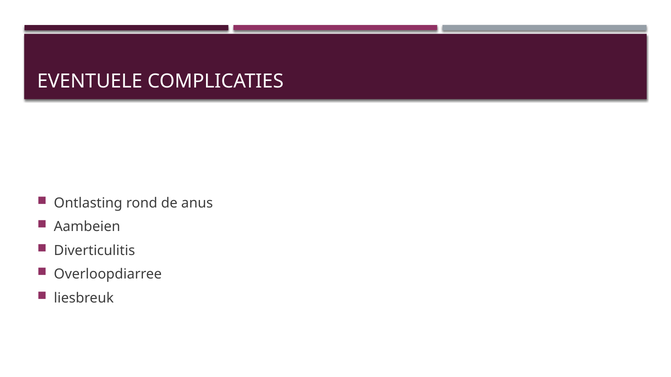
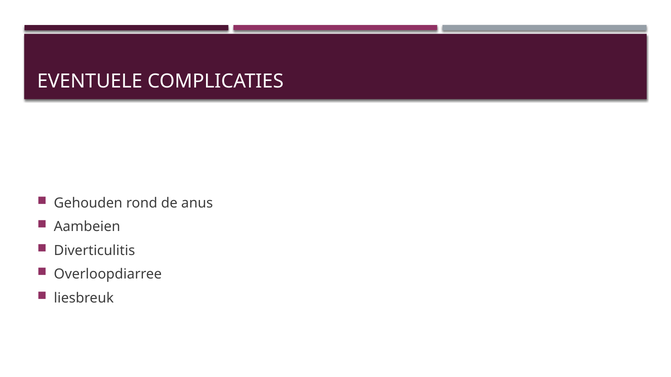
Ontlasting: Ontlasting -> Gehouden (88, 203)
